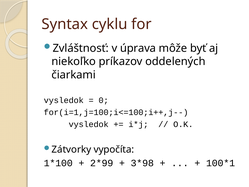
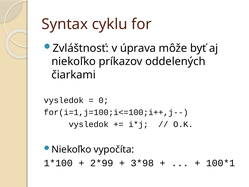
Zátvorky: Zátvorky -> Niekoľko (71, 149)
